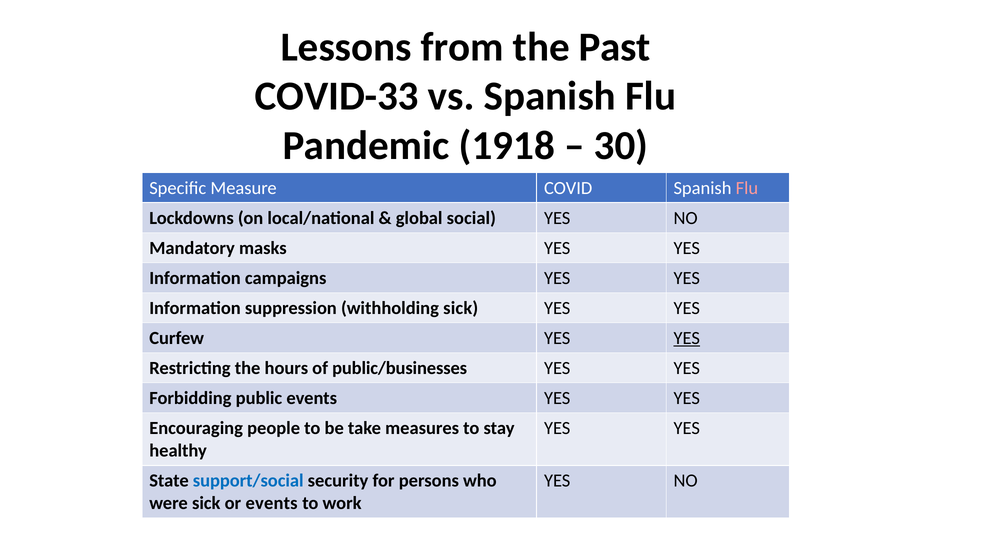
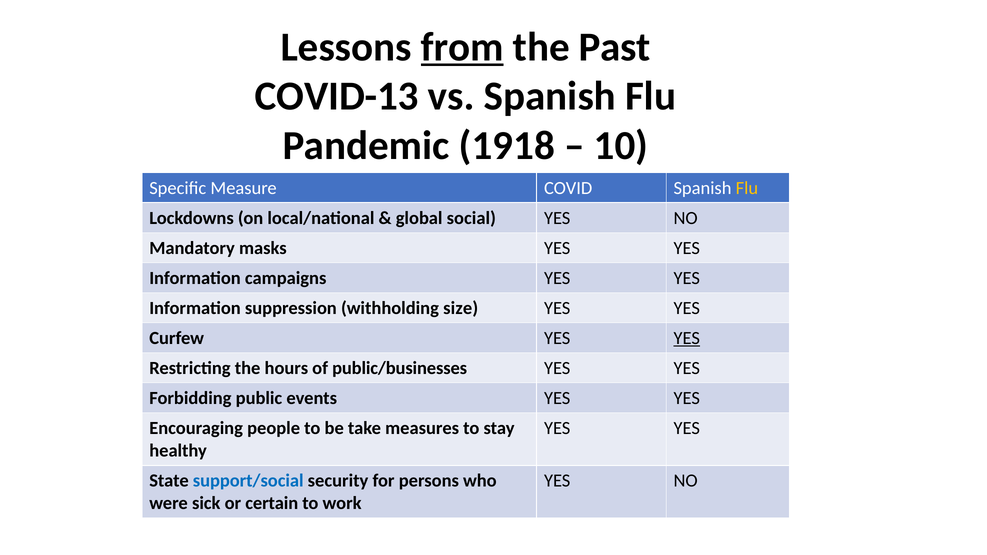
from underline: none -> present (462, 47)
COVID-33: COVID-33 -> COVID-13 (337, 96)
30: 30 -> 10 (621, 146)
Flu colour: pink -> yellow (747, 188)
withholding sick: sick -> size (461, 308)
or events: events -> certain (272, 503)
